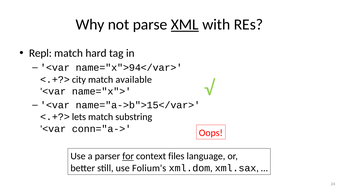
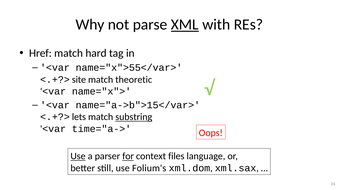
Repl: Repl -> Href (40, 53)
name="x">94</var>: name="x">94</var> -> name="x">55</var> (129, 68)
city: city -> site (79, 80)
available: available -> theoretic (134, 80)
substring underline: none -> present (134, 117)
conn="a->: conn="a-> -> time="a-> (102, 129)
Use underline: none -> present (78, 157)
